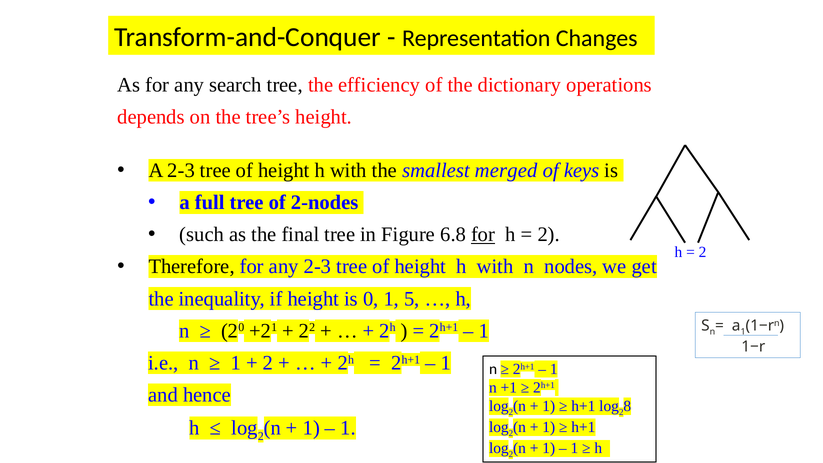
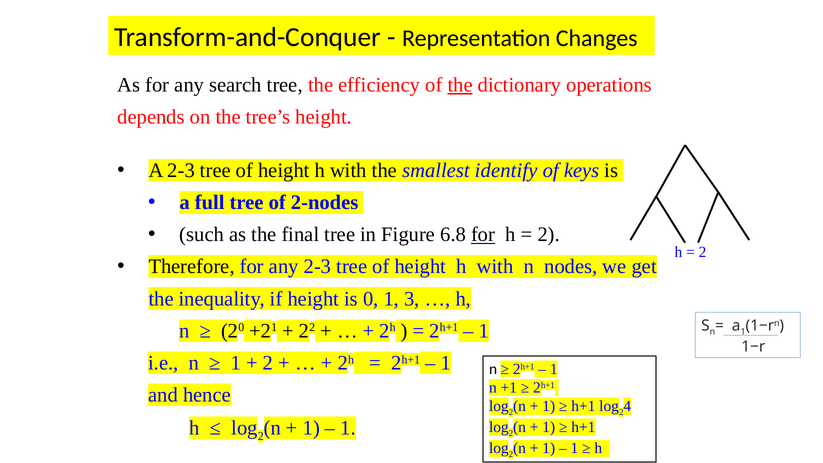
the underline: none -> present (460, 85)
merged: merged -> identify (506, 170)
5: 5 -> 3 (412, 299)
8: 8 -> 4 (627, 406)
